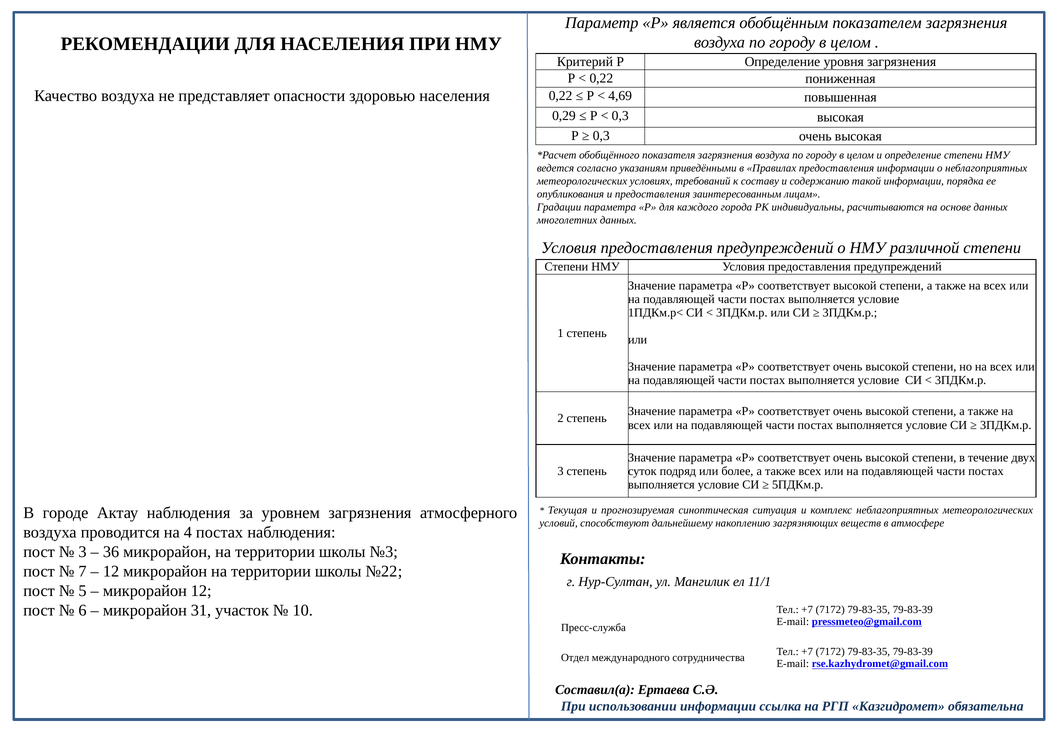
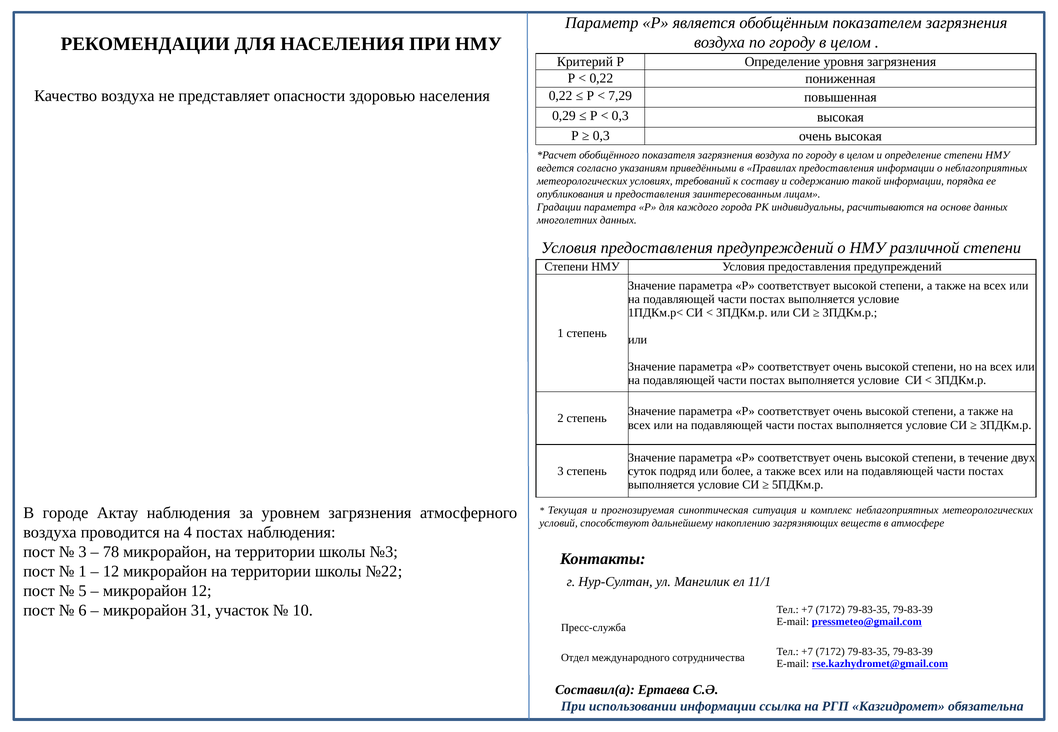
4,69: 4,69 -> 7,29 (620, 96)
36: 36 -> 78 (111, 552)
7: 7 -> 1 (82, 572)
